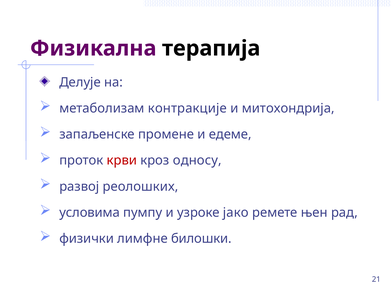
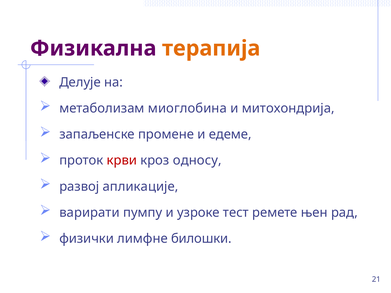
терапија colour: black -> orange (211, 48)
контракције: контракције -> миоглобина (187, 108)
реолошких: реолошких -> апликације (140, 187)
условима: условима -> варирати (90, 213)
јако: јако -> тест (236, 213)
